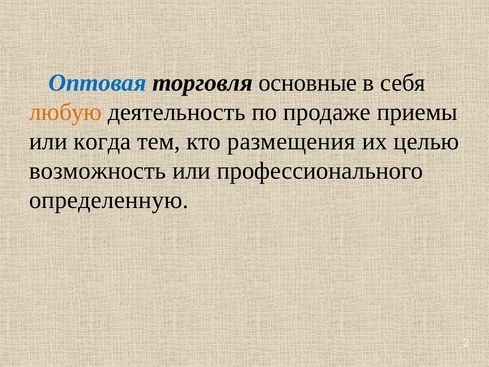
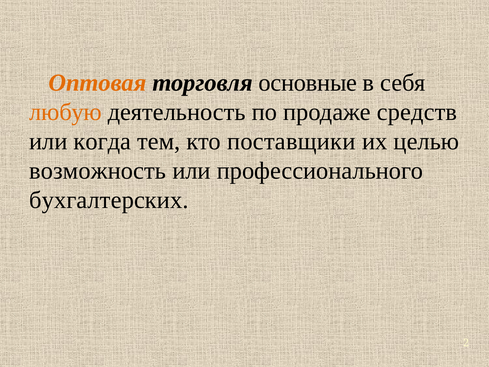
Оптовая colour: blue -> orange (97, 83)
приемы: приемы -> средств (417, 112)
размещения: размещения -> поставщики (291, 141)
определенную: определенную -> бухгалтерских (109, 200)
